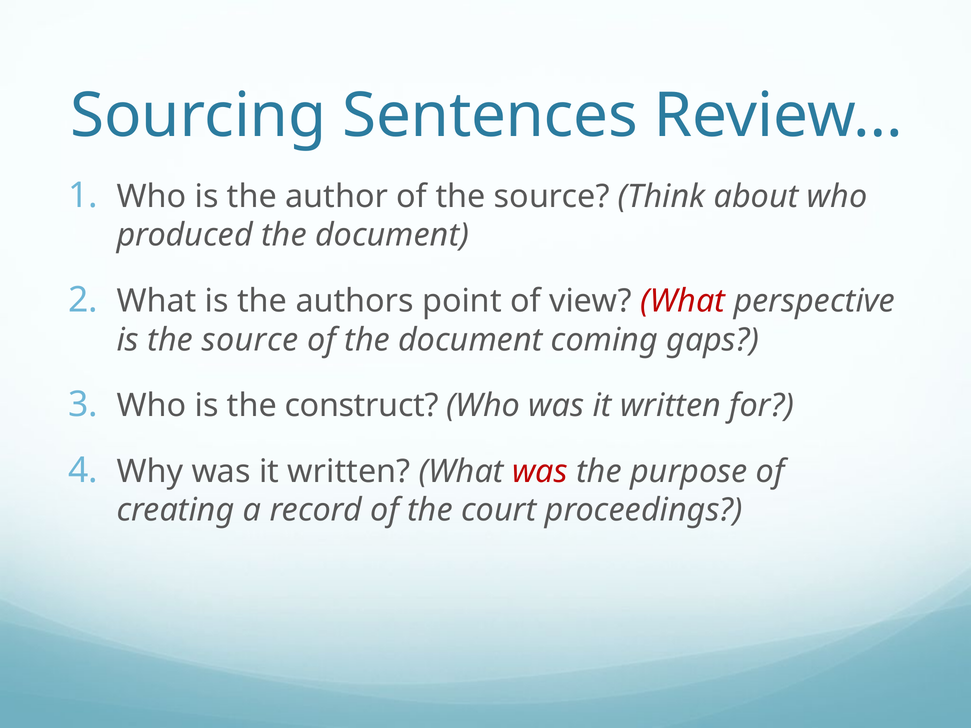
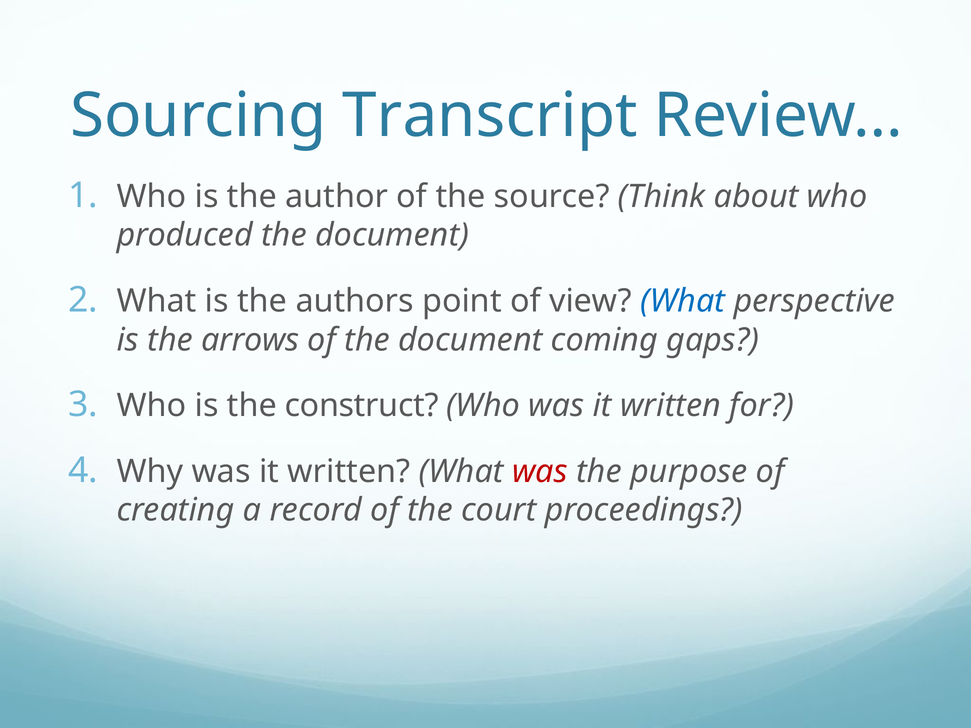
Sentences: Sentences -> Transcript (490, 116)
What colour: red -> blue (683, 301)
is the source: source -> arrows (250, 340)
